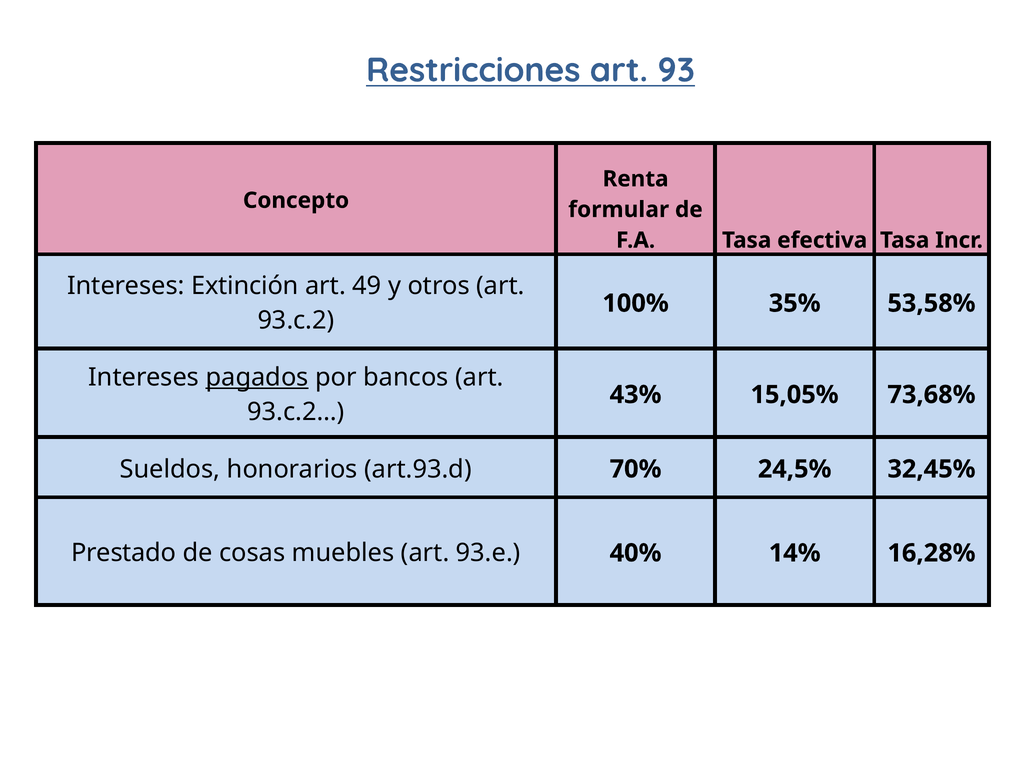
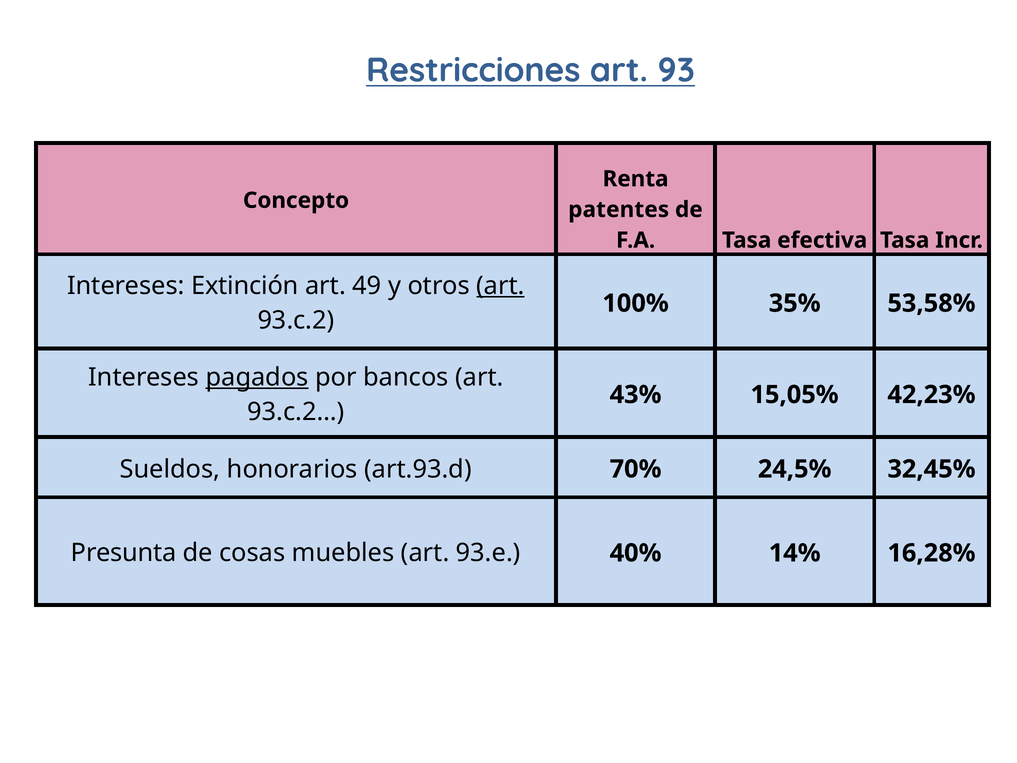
formular: formular -> patentes (619, 210)
art underline: none -> present (501, 286)
73,68%: 73,68% -> 42,23% (932, 395)
Prestado: Prestado -> Presunta (124, 553)
